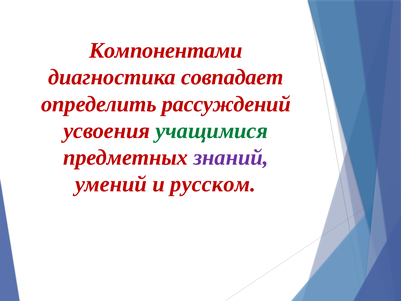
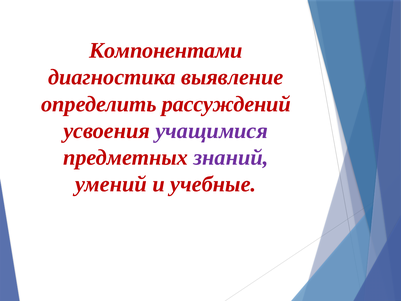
совпадает: совпадает -> выявление (232, 77)
учащимися colour: green -> purple (212, 131)
русском: русском -> учебные (213, 184)
